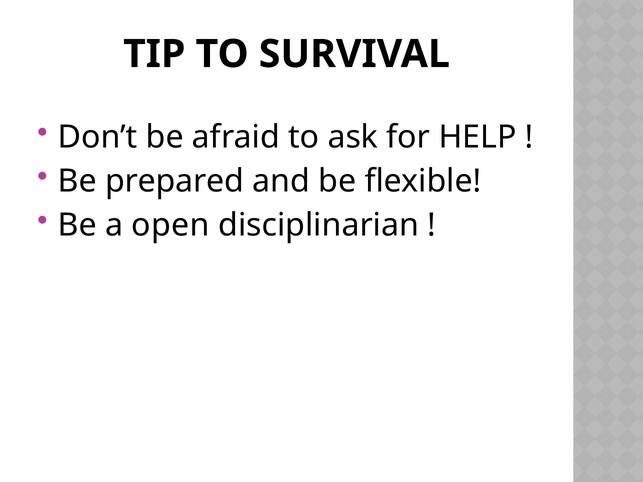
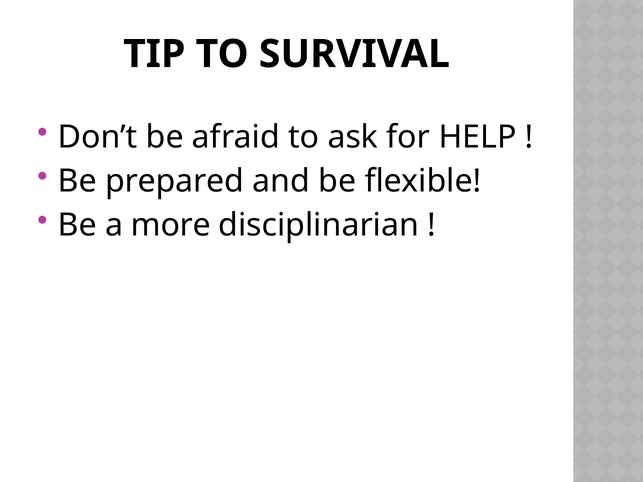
open: open -> more (171, 225)
